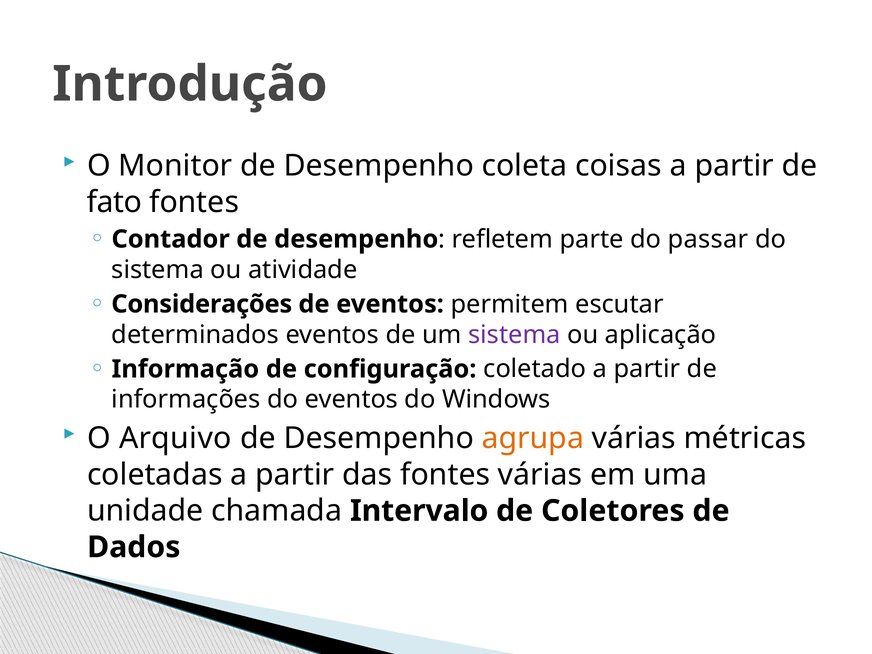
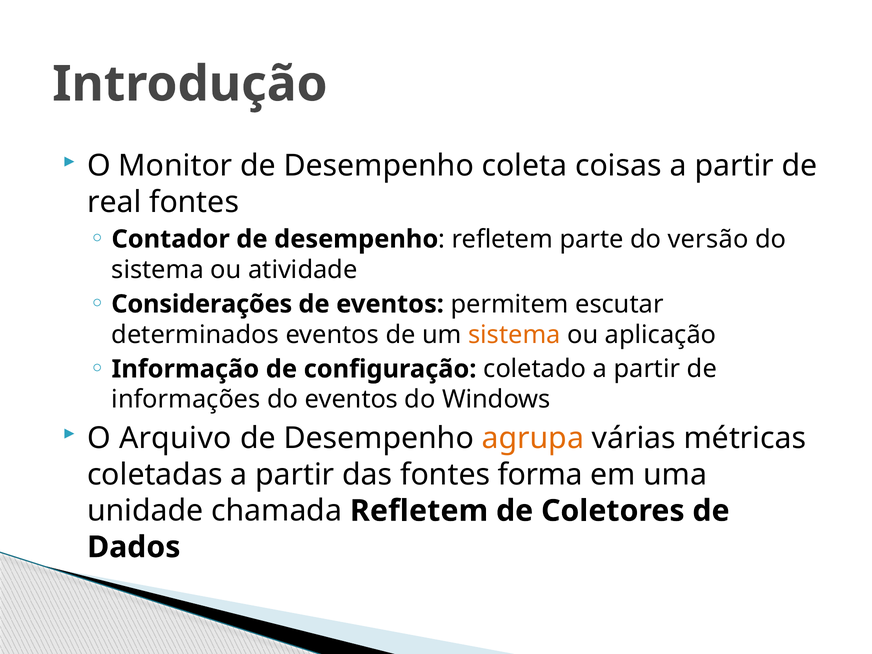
fato: fato -> real (114, 202)
passar: passar -> versão (708, 239)
sistema colour: purple -> orange (514, 335)
fontes várias: várias -> forma (540, 475)
chamada Intervalo: Intervalo -> Refletem (419, 511)
